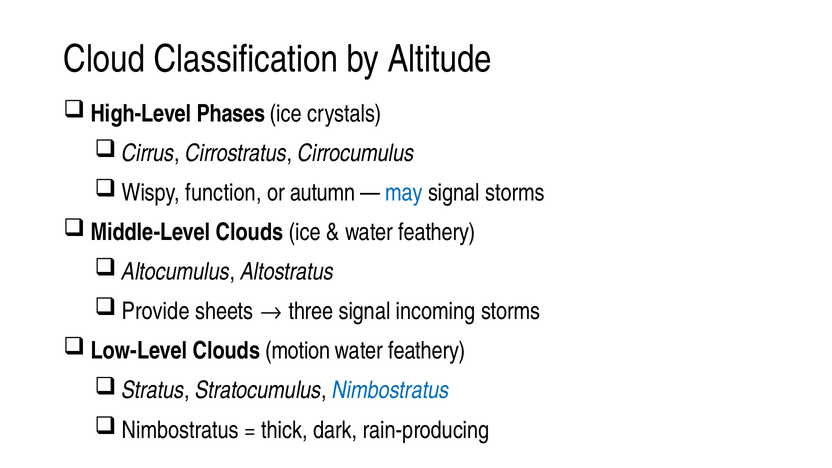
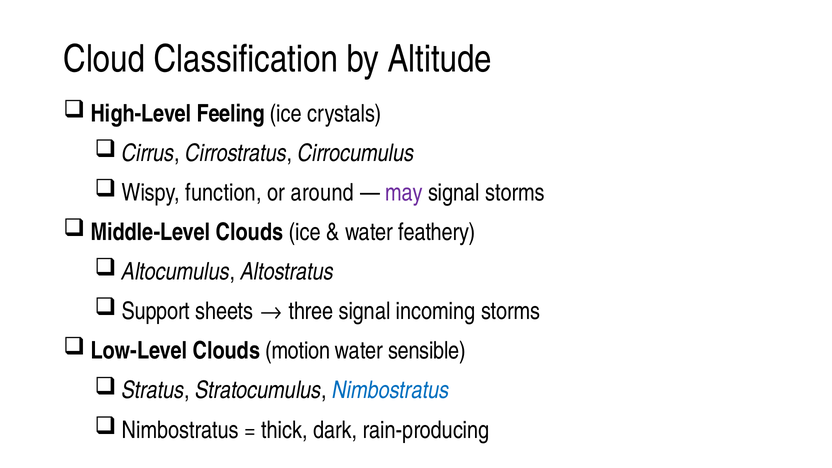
Phases: Phases -> Feeling (231, 114)
autumn: autumn -> around (322, 193)
may colour: blue -> purple (404, 193)
Provide: Provide -> Support (156, 311)
feathery: feathery -> sensible (427, 351)
